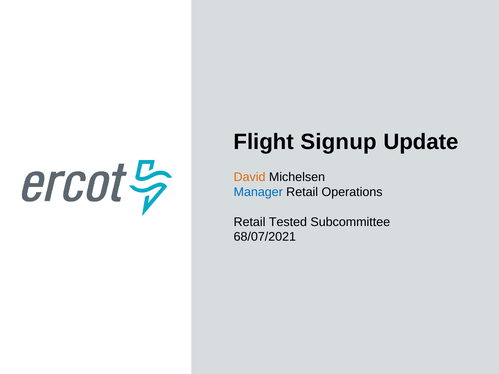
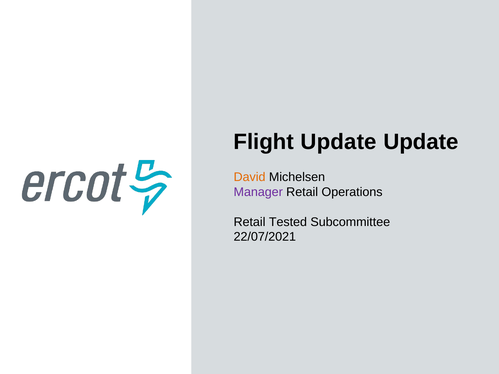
Flight Signup: Signup -> Update (339, 142)
Manager colour: blue -> purple (258, 192)
68/07/2021: 68/07/2021 -> 22/07/2021 (265, 237)
